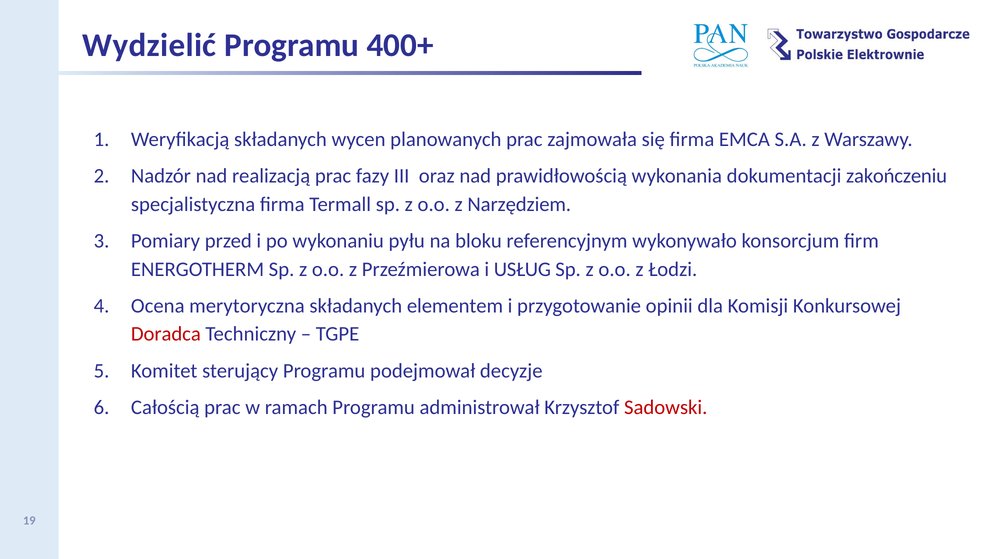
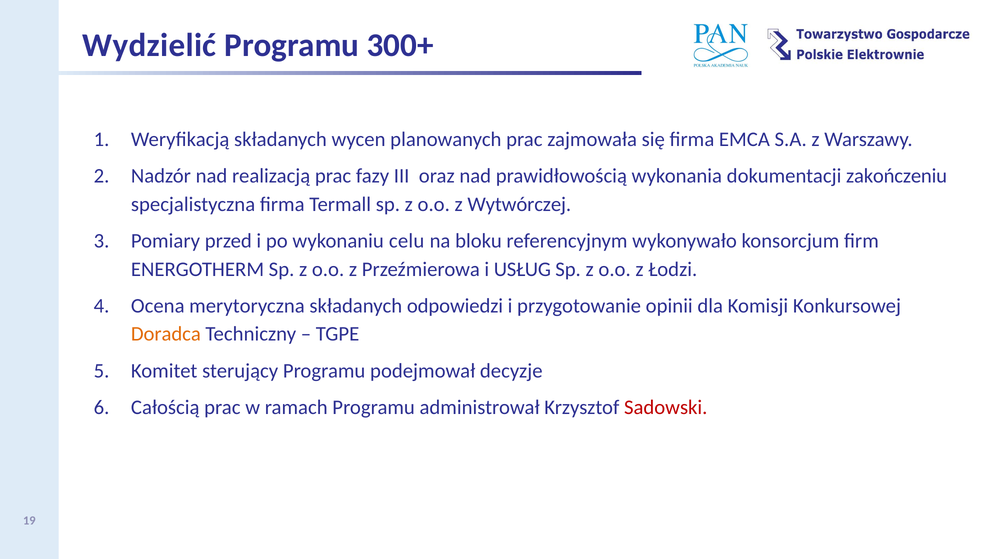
400+: 400+ -> 300+ (400, 46)
Narzędziem: Narzędziem -> Wytwórczej (519, 204)
pyłu: pyłu -> celu (407, 241)
elementem: elementem -> odpowiedzi (455, 306)
Doradca colour: red -> orange (166, 334)
